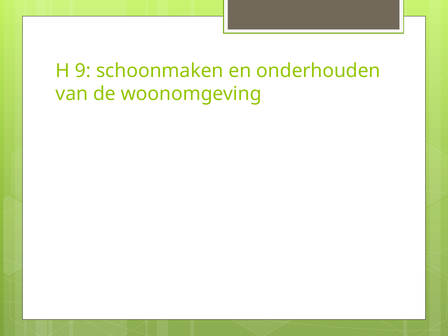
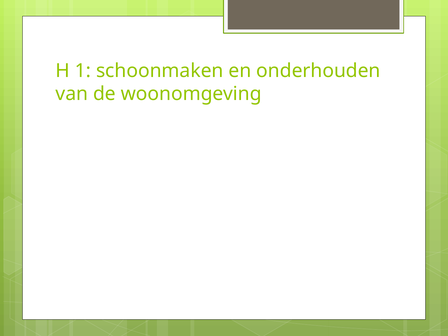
9: 9 -> 1 (83, 71)
